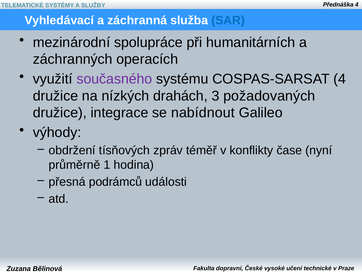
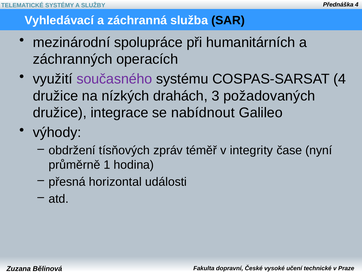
SAR colour: blue -> black (228, 20)
konflikty: konflikty -> integrity (251, 150)
podrámců: podrámců -> horizontal (115, 182)
